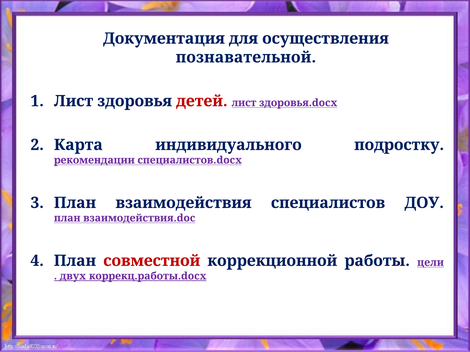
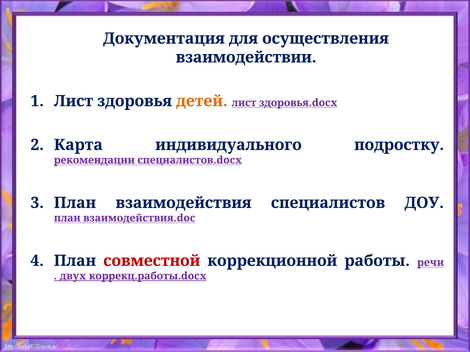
познавательной: познавательной -> взаимодействии (246, 57)
детей colour: red -> orange (202, 101)
цели: цели -> речи (431, 263)
